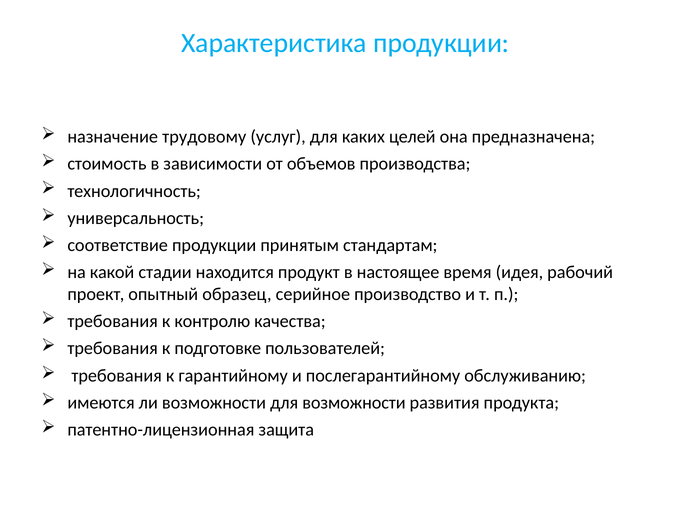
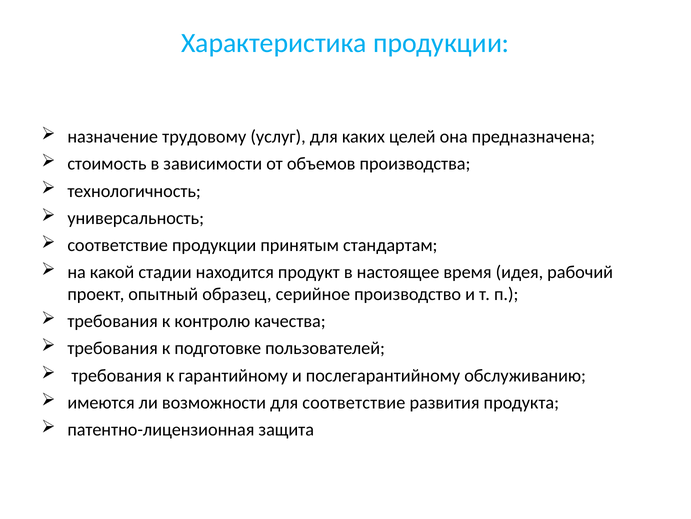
для возможности: возможности -> соответствие (354, 402)
